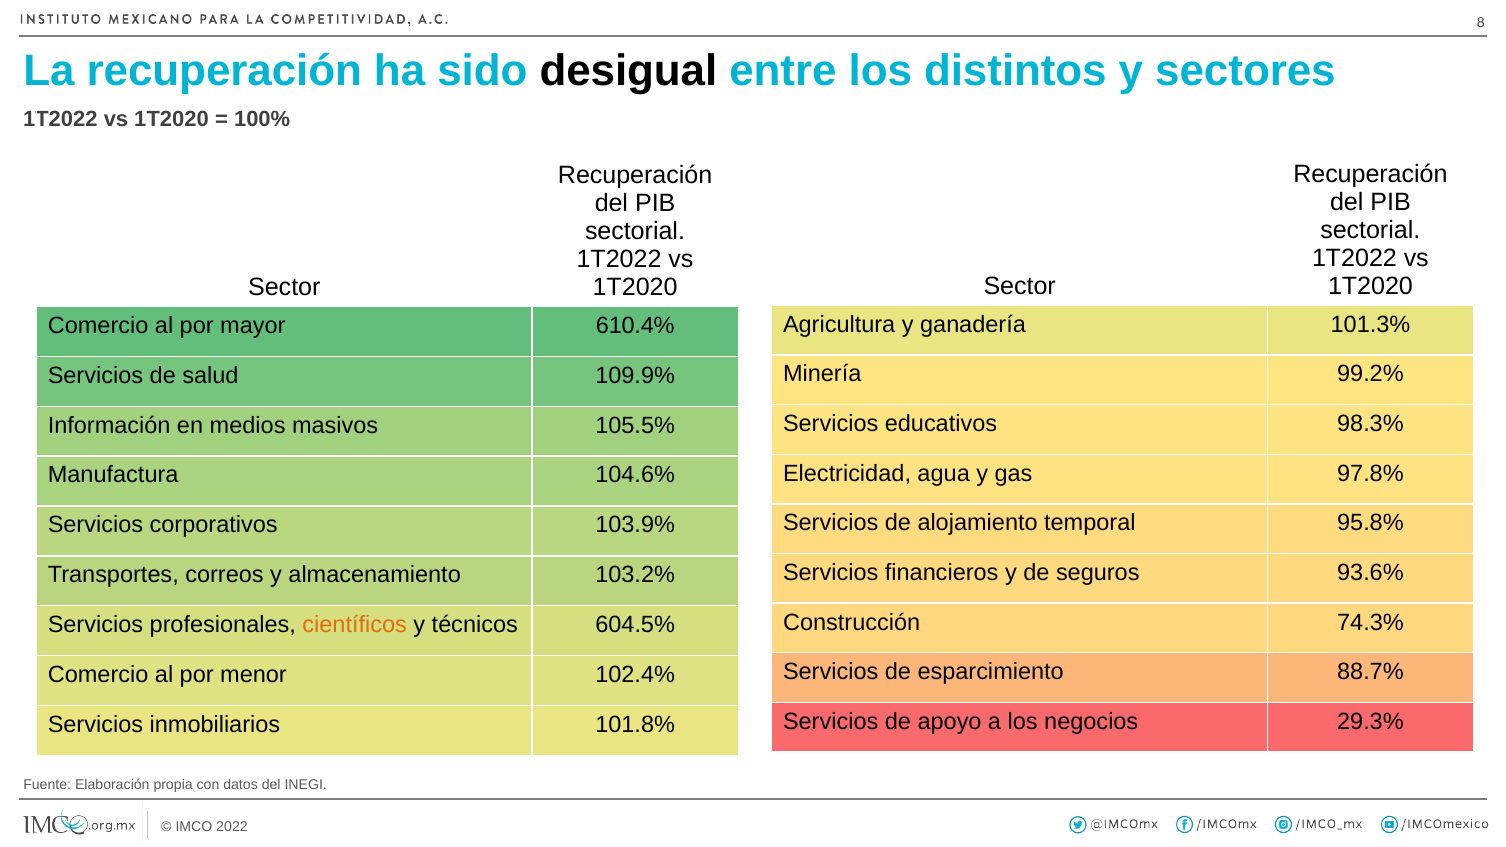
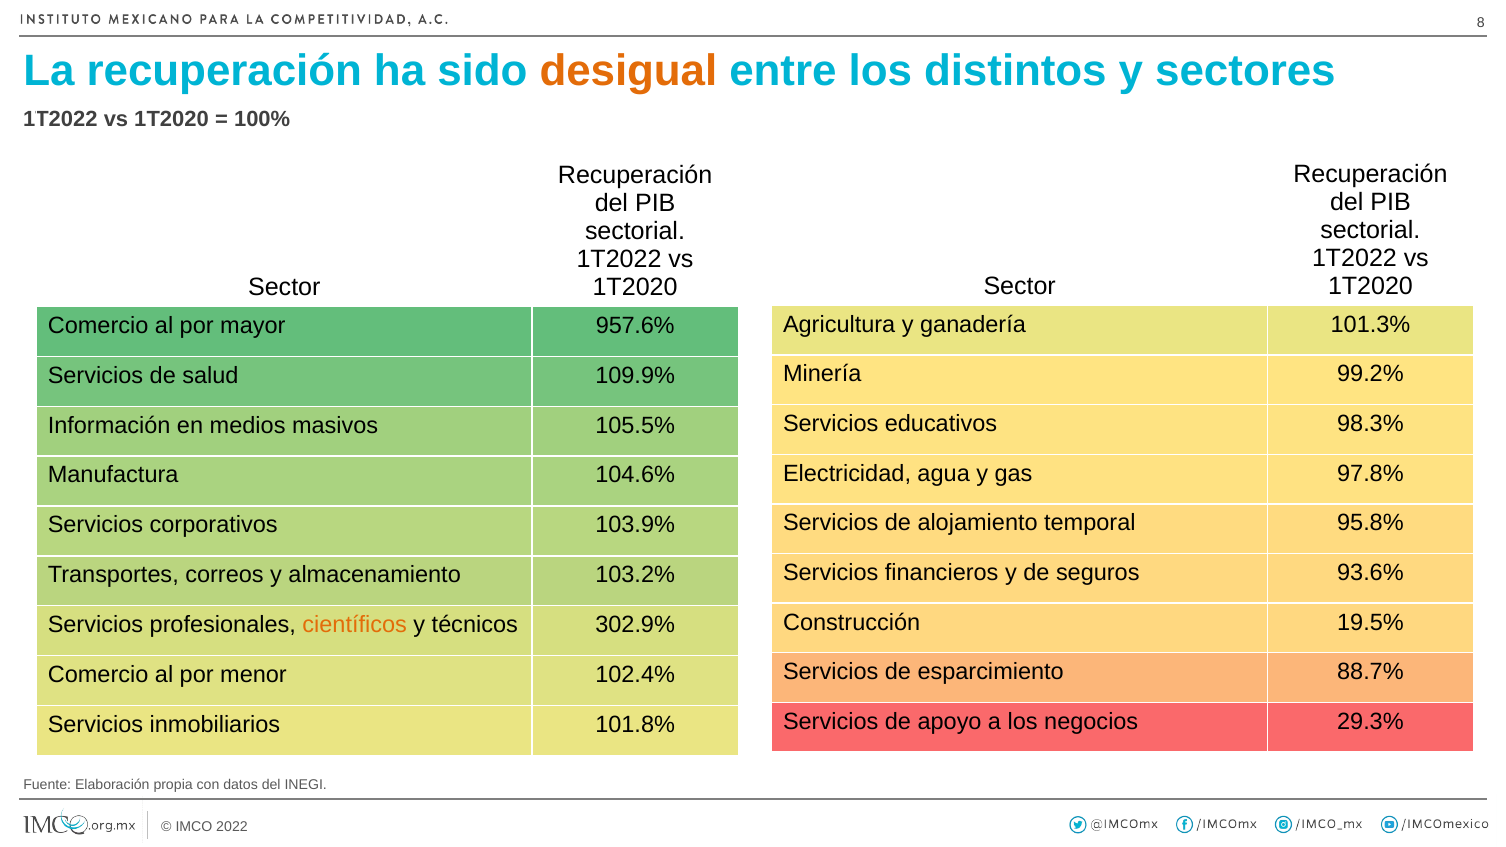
desigual colour: black -> orange (628, 71)
610.4%: 610.4% -> 957.6% (635, 326)
74.3%: 74.3% -> 19.5% (1370, 622)
604.5%: 604.5% -> 302.9% (635, 625)
